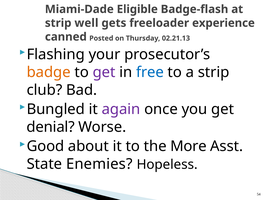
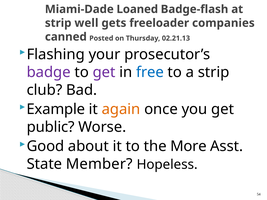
Eligible: Eligible -> Loaned (137, 9)
experience: experience -> companies (223, 23)
badge colour: orange -> purple (49, 72)
Bungled: Bungled -> Example (56, 109)
again colour: purple -> orange (121, 109)
denial: denial -> public (51, 127)
Enemies: Enemies -> Member (99, 164)
